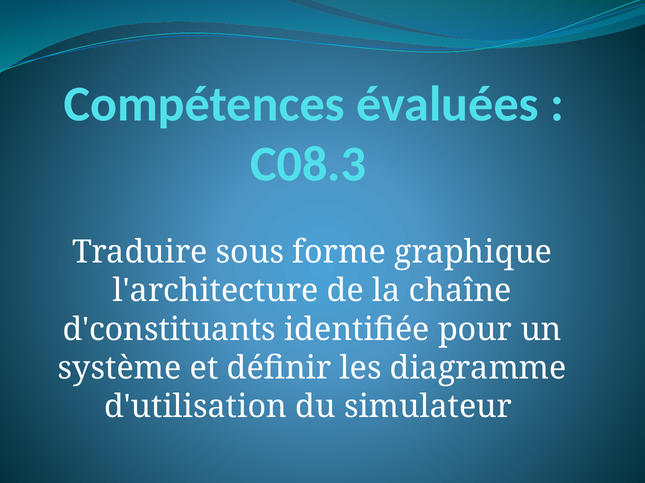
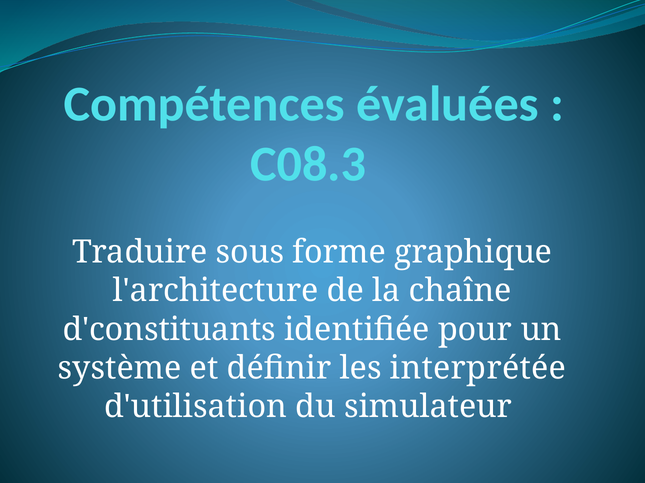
diagramme: diagramme -> interprétée (478, 369)
